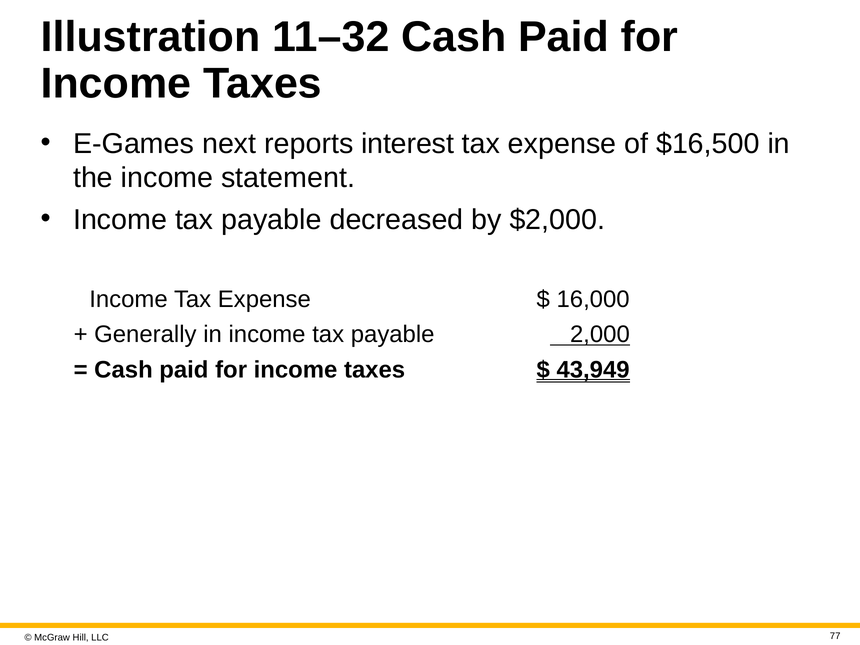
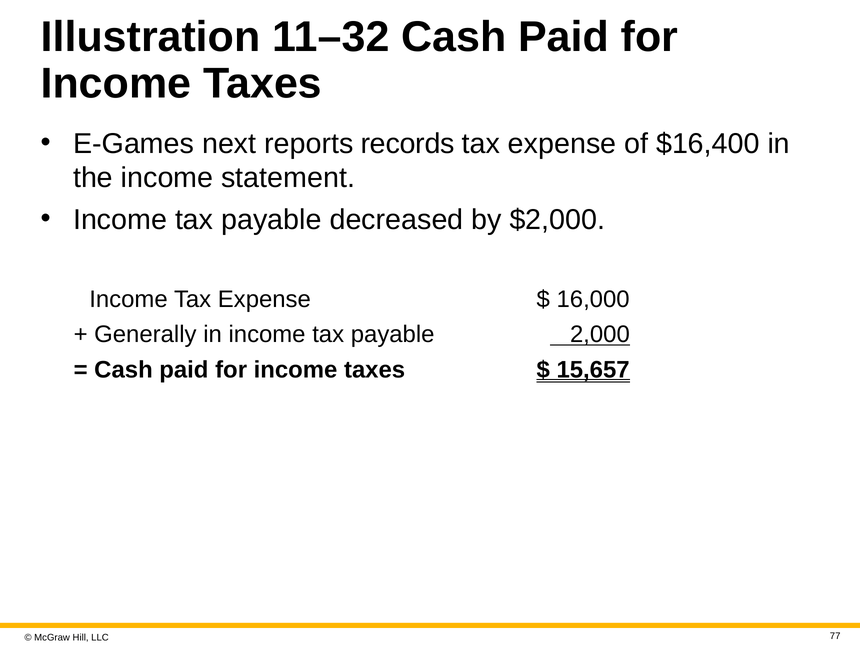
interest: interest -> records (408, 144)
$16,500: $16,500 -> $16,400 (708, 144)
43,949: 43,949 -> 15,657 (593, 370)
